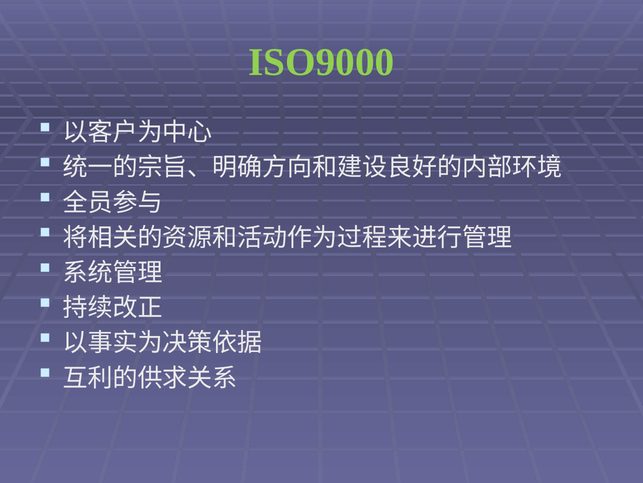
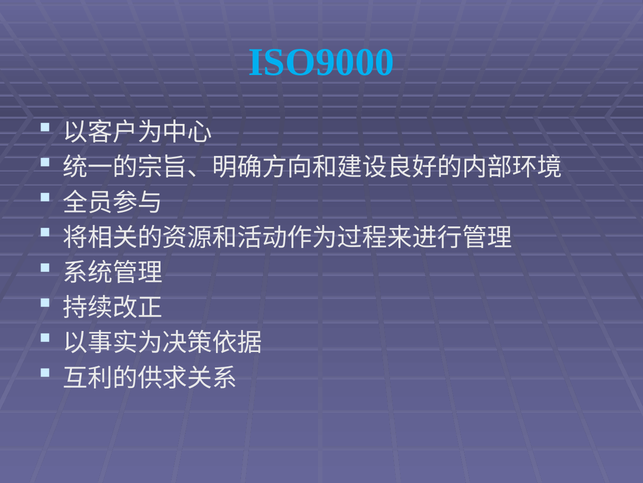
ISO9000 colour: light green -> light blue (321, 62)
